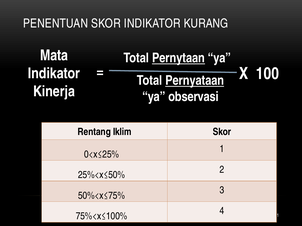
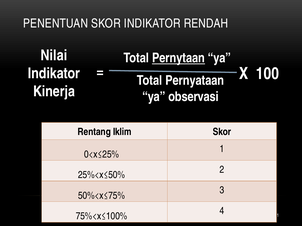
KURANG: KURANG -> RENDAH (206, 24)
Mata: Mata -> Nilai (54, 55)
Pernyataan underline: present -> none (195, 81)
